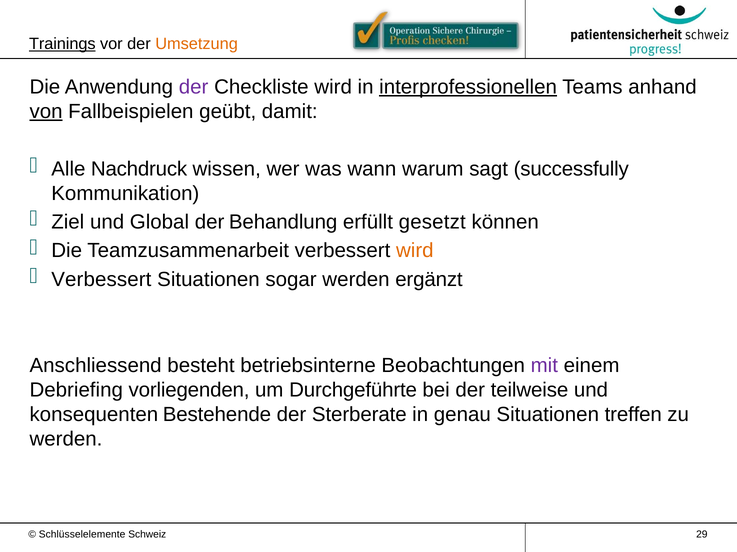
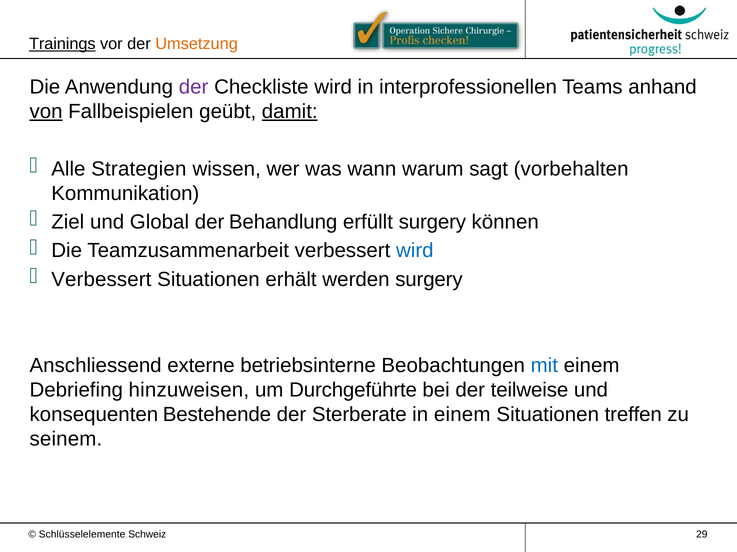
interprofessionellen underline: present -> none (468, 87)
damit underline: none -> present (290, 112)
Nachdruck: Nachdruck -> Strategien (139, 169)
successfully: successfully -> vorbehalten (571, 169)
erfüllt gesetzt: gesetzt -> surgery (432, 222)
wird colour: orange -> blue (415, 251)
sogar: sogar -> erhält (291, 280)
werden ergänzt: ergänzt -> surgery (429, 280)
besteht: besteht -> externe (201, 366)
mit colour: purple -> blue (544, 366)
vorliegenden: vorliegenden -> hinzuweisen (189, 390)
in genau: genau -> einem (462, 415)
werden: werden -> seinem (66, 440)
